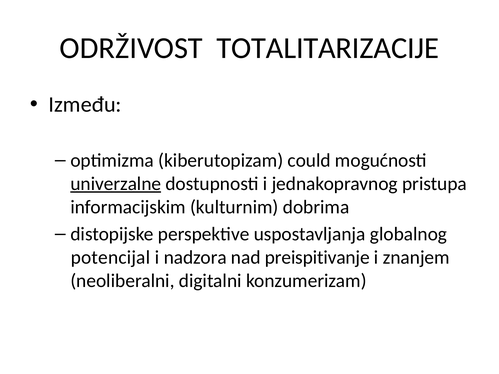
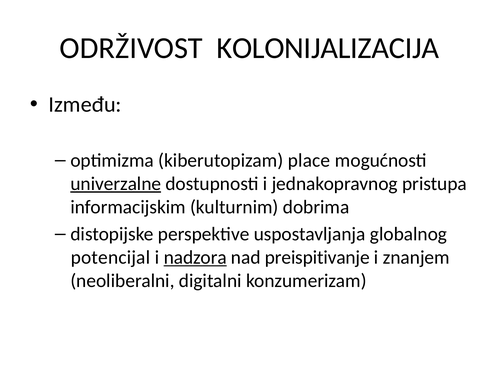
TOTALITARIZACIJE: TOTALITARIZACIJE -> KOLONIJALIZACIJA (328, 48)
could: could -> place (309, 161)
nadzora underline: none -> present (195, 258)
